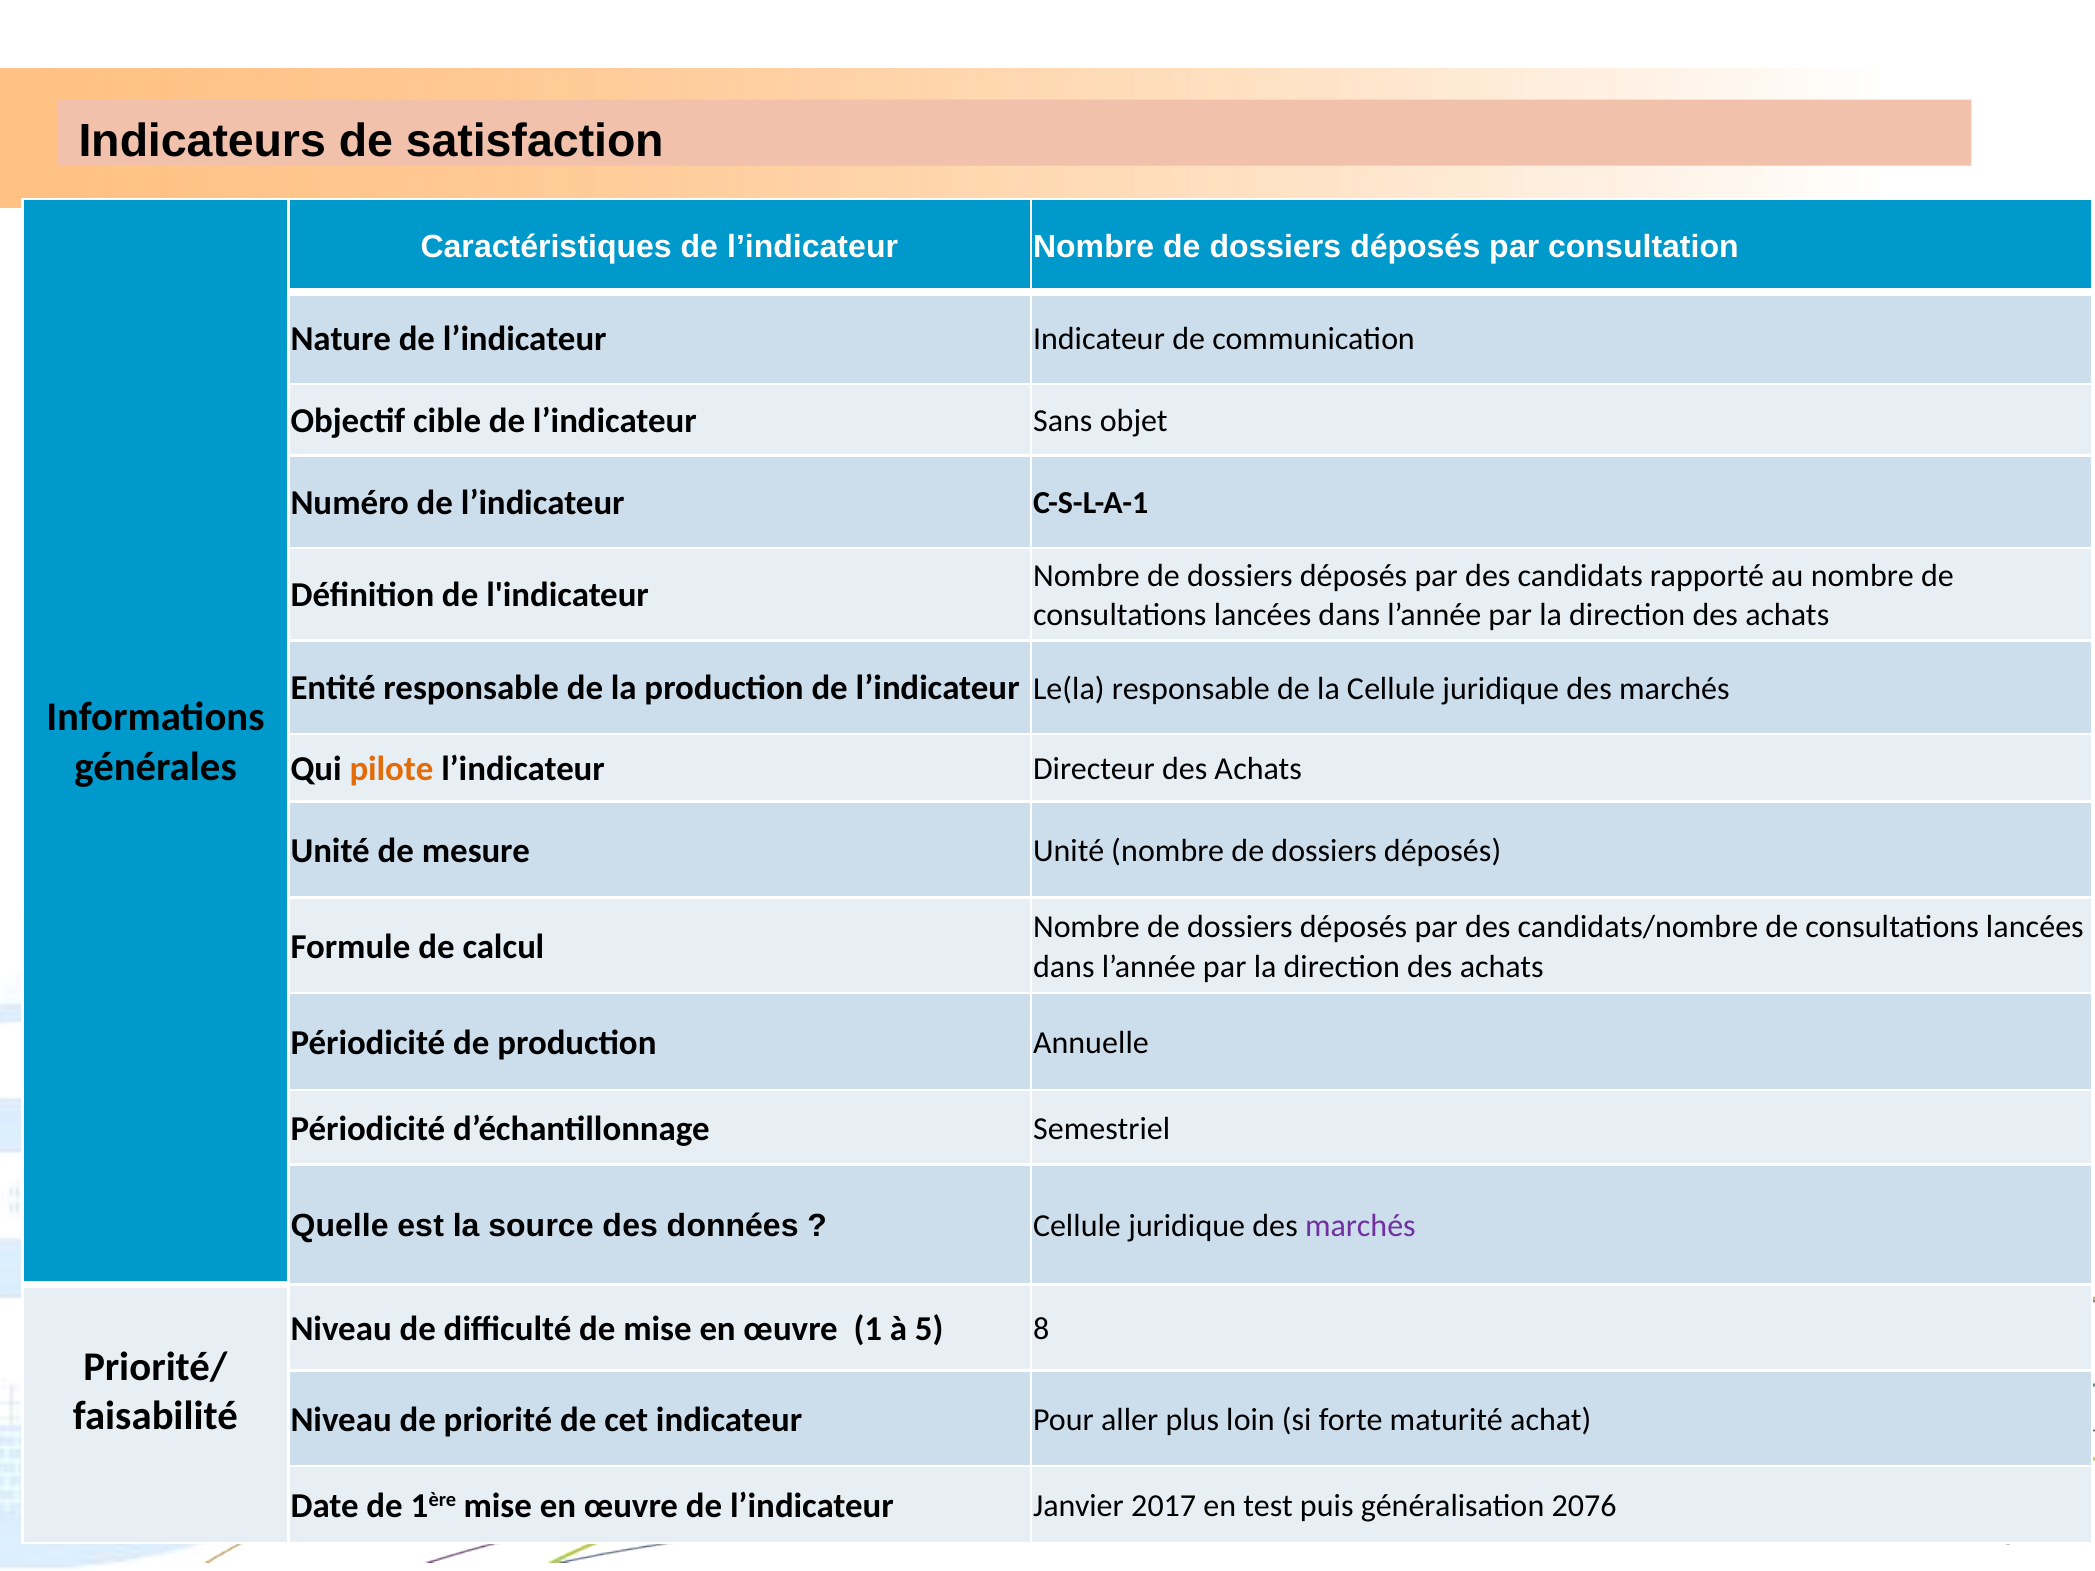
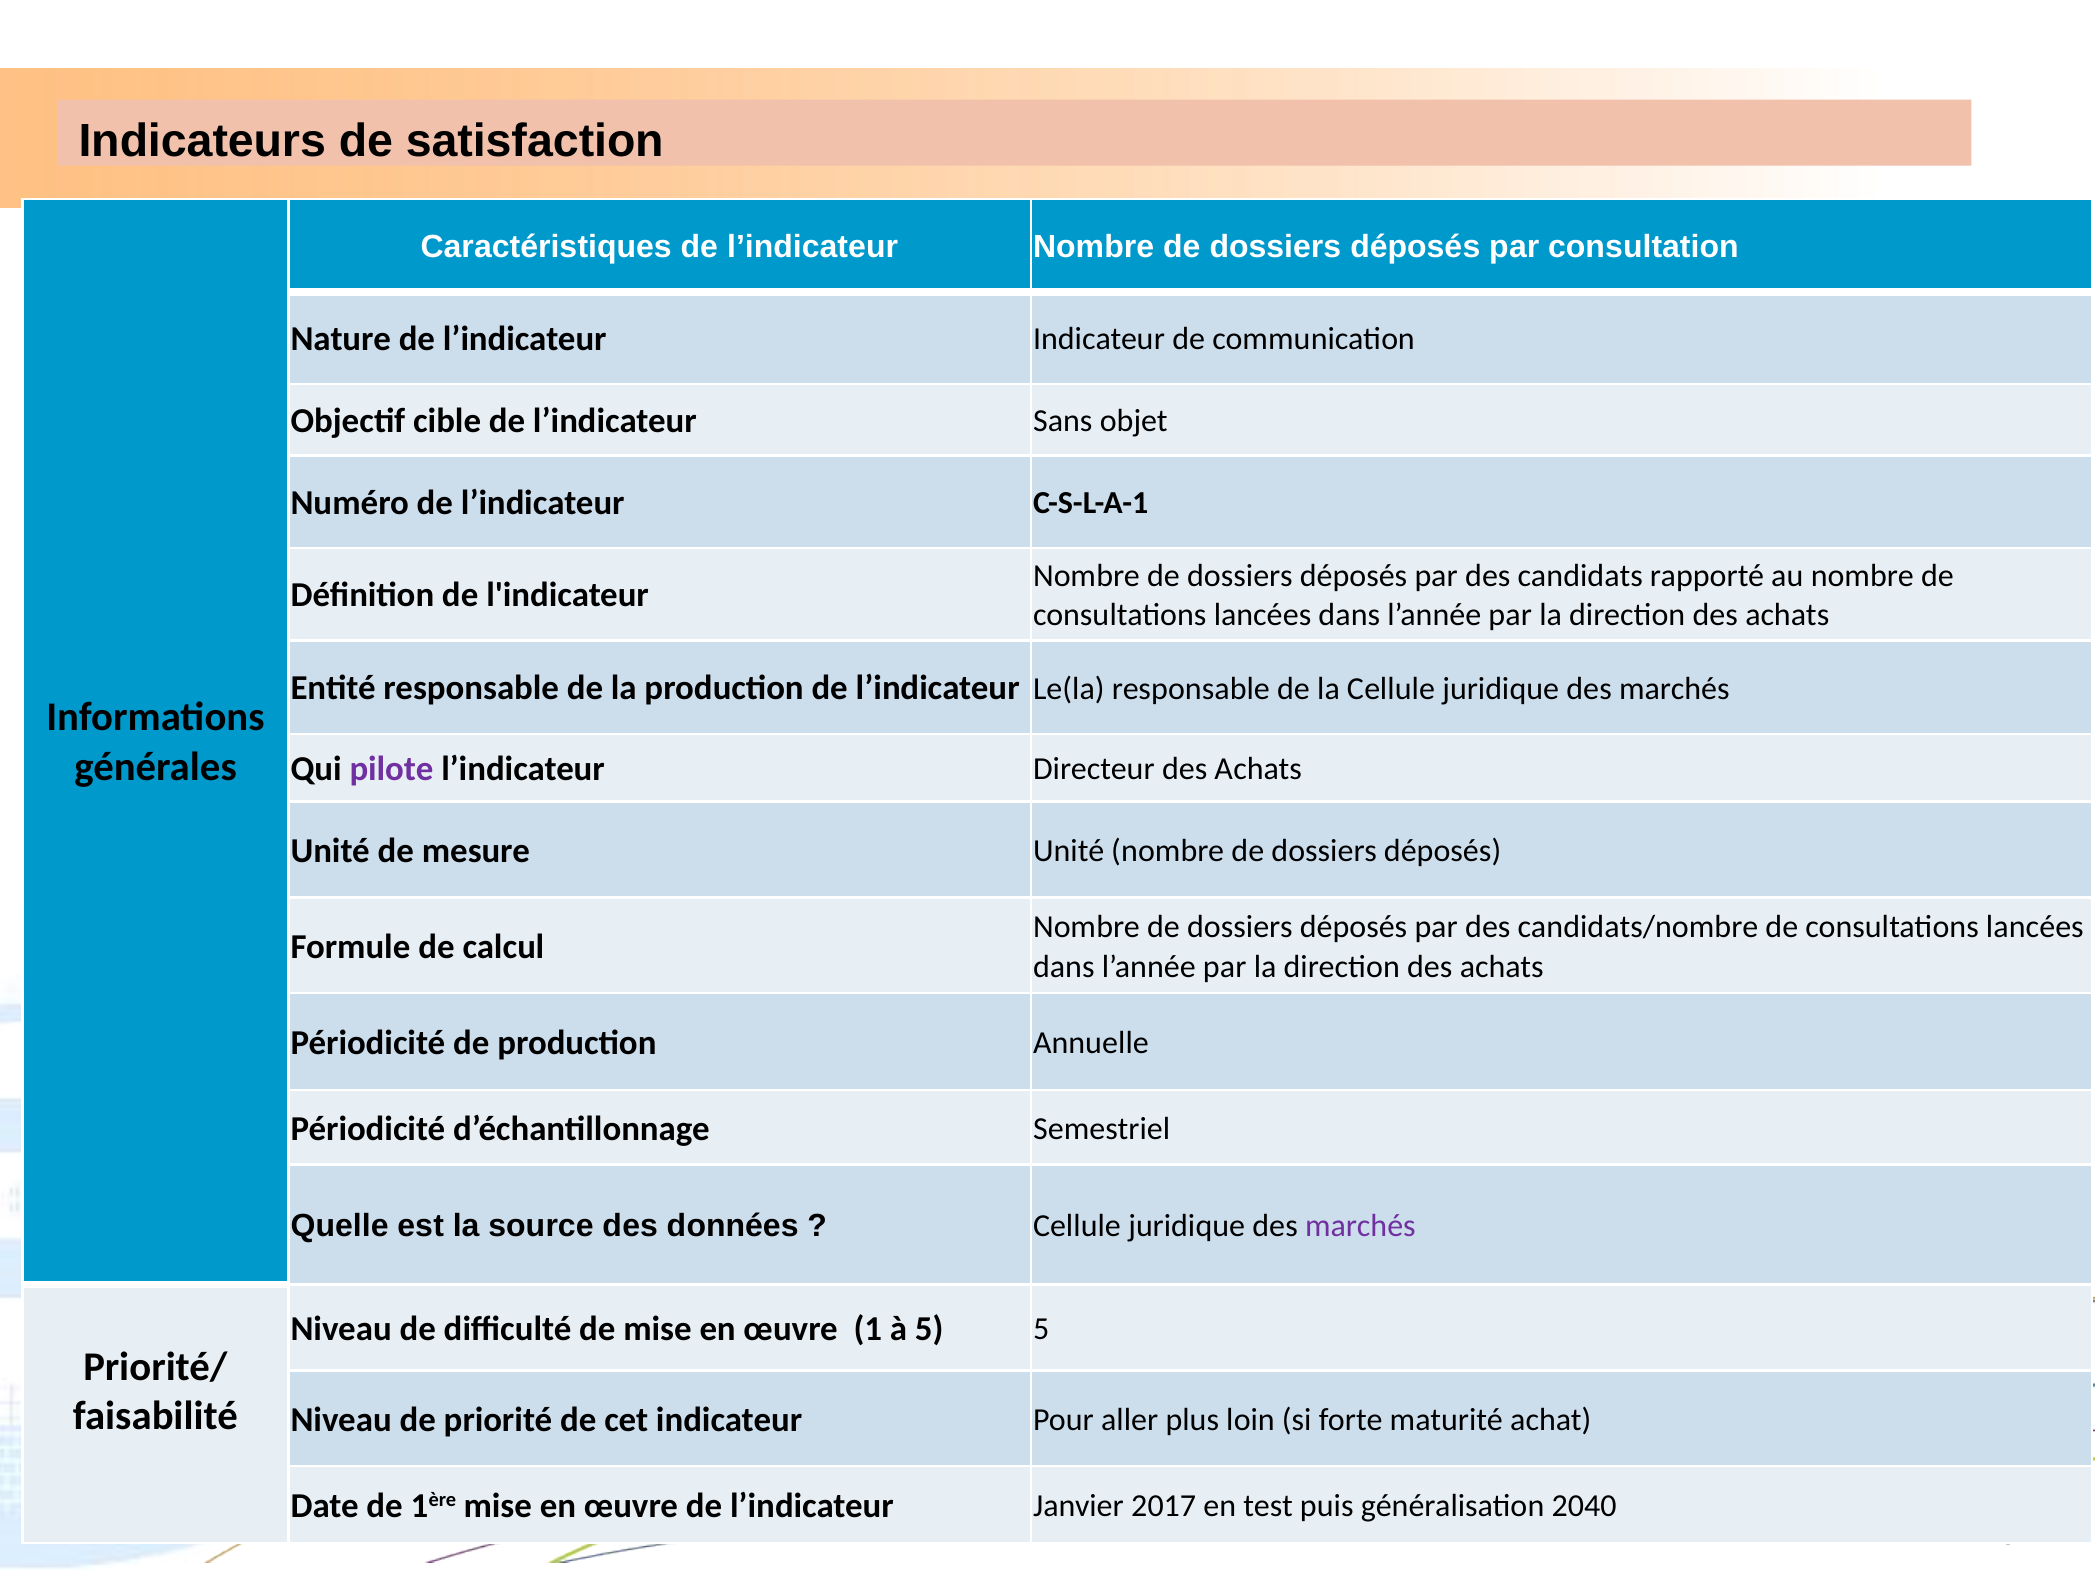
pilote colour: orange -> purple (392, 769)
5 8: 8 -> 5 (1041, 1329)
2076: 2076 -> 2040 (1584, 1506)
